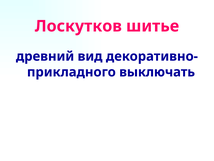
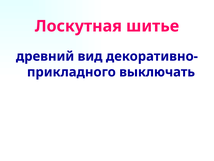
Лоскутков: Лоскутков -> Лоскутная (78, 26)
